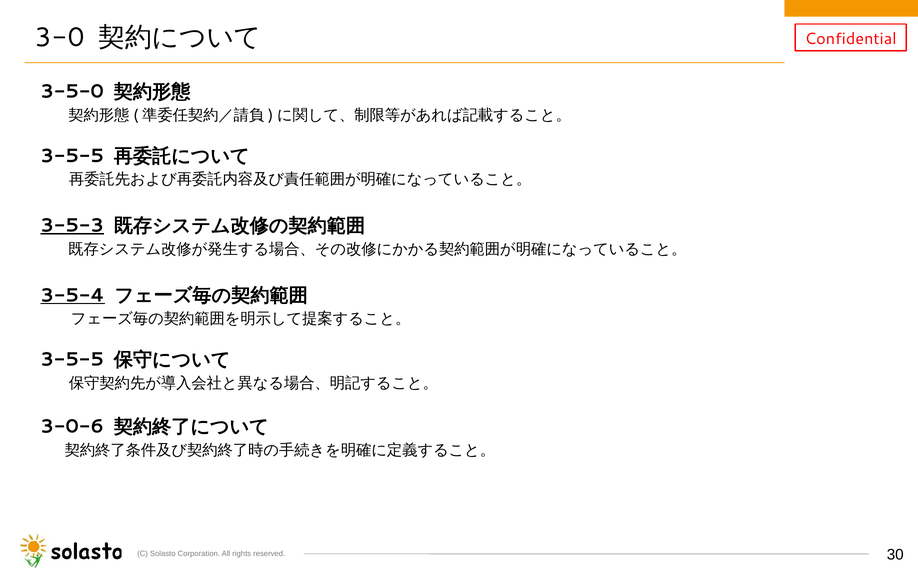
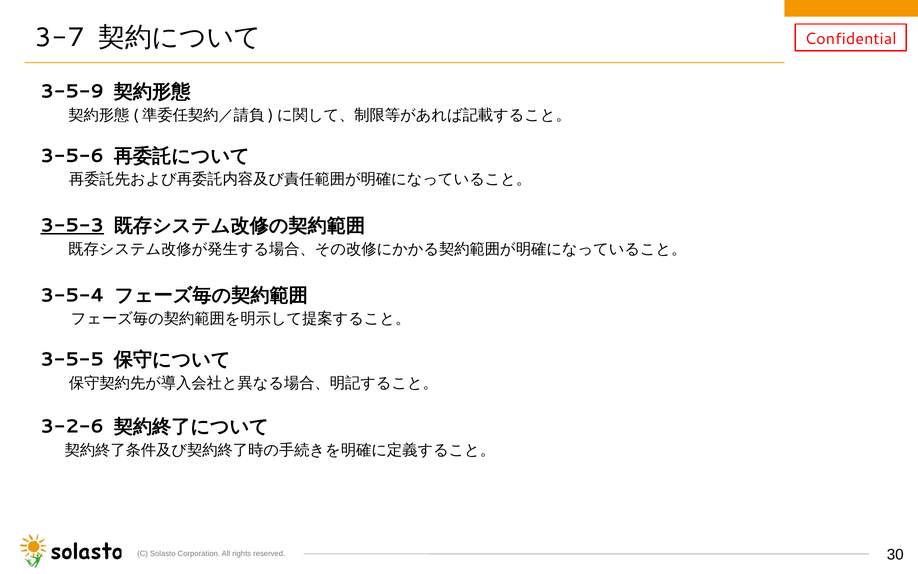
3-0: 3-0 -> 3-7 (60, 37)
3-5-0: 3-5-0 -> 3-5-9 (72, 92)
3-5-5: 3-5-5 -> 3-5-6 (72, 156)
3-5-4 underline: present -> none (73, 295)
3-0-6: 3-0-6 -> 3-2-6 (72, 426)
